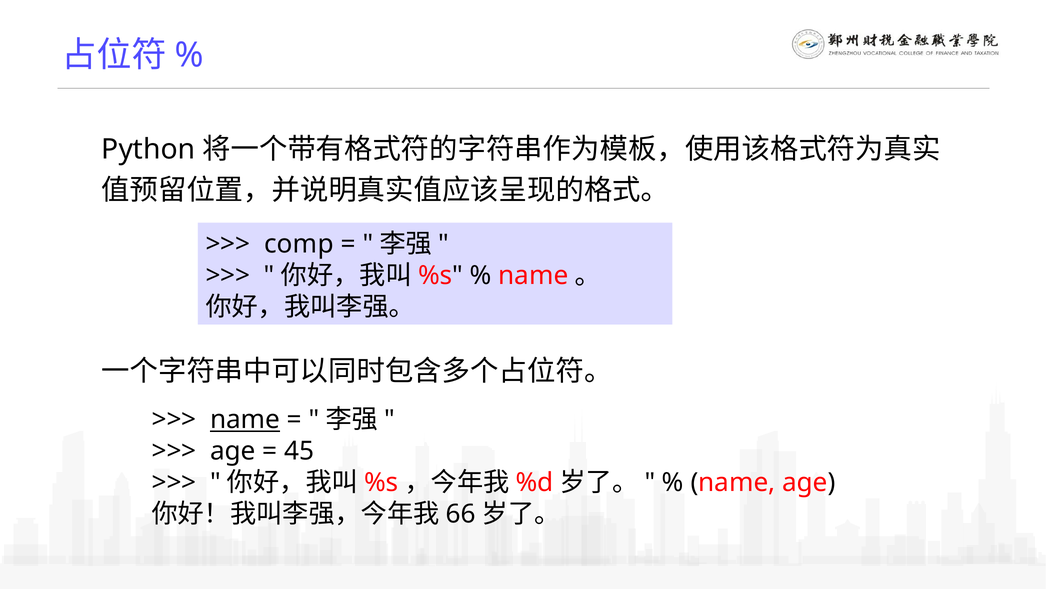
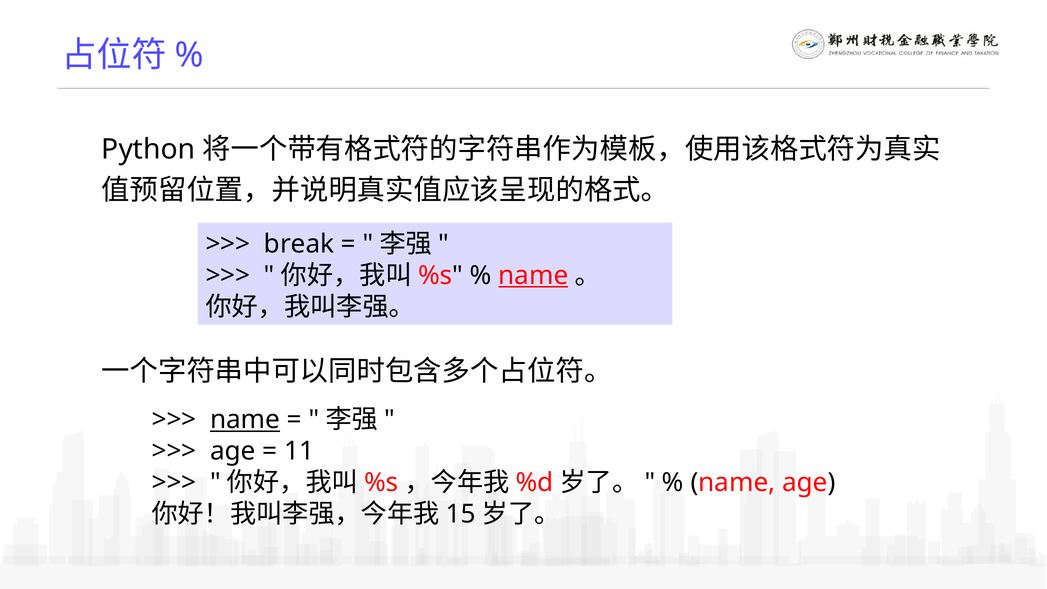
comp: comp -> break (299, 244)
name underline: none -> present (533, 275)
45: 45 -> 11 (299, 451)
66: 66 -> 15 (461, 514)
